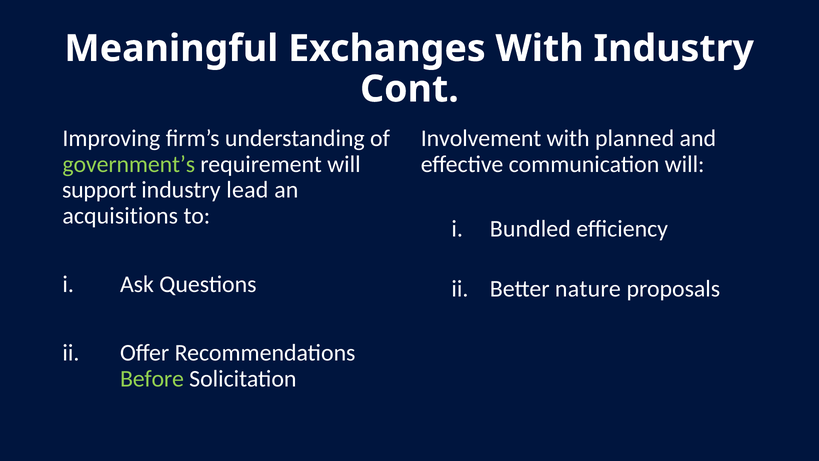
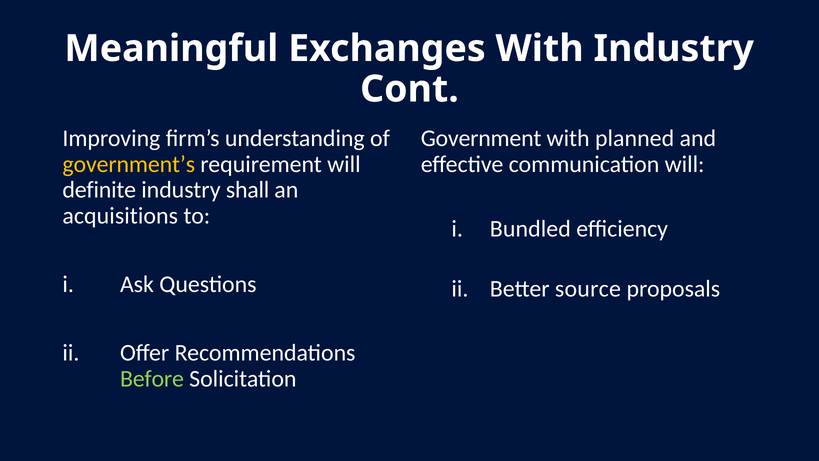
Involvement: Involvement -> Government (481, 138)
government’s colour: light green -> yellow (129, 164)
support: support -> definite (99, 190)
lead: lead -> shall (248, 190)
nature: nature -> source (588, 288)
